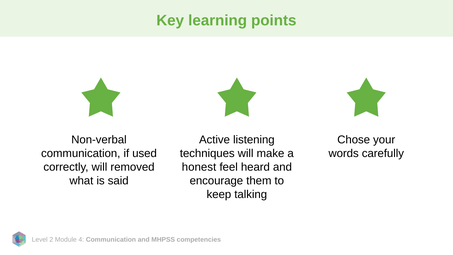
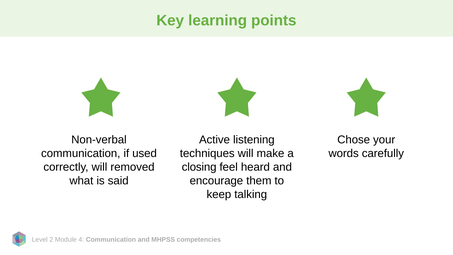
honest: honest -> closing (199, 167)
